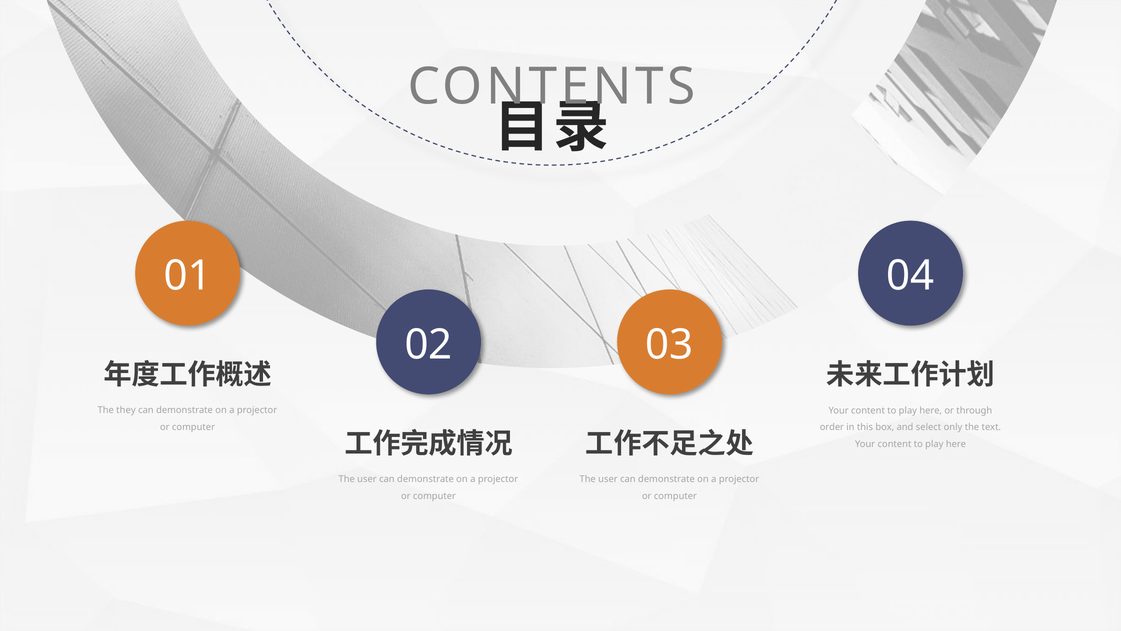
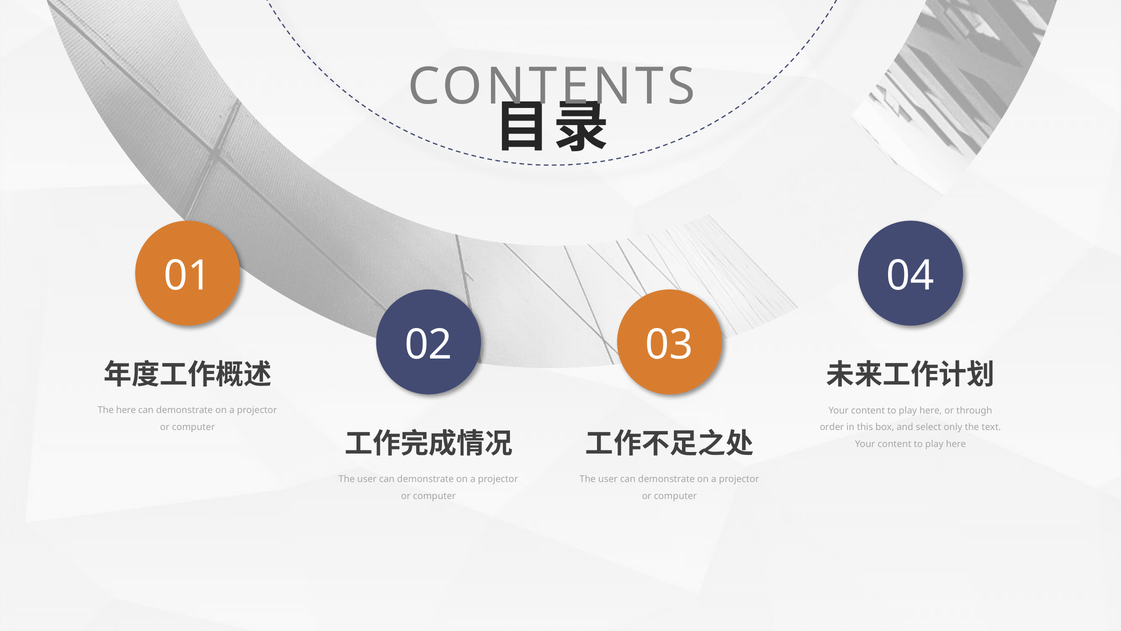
The they: they -> here (126, 410)
